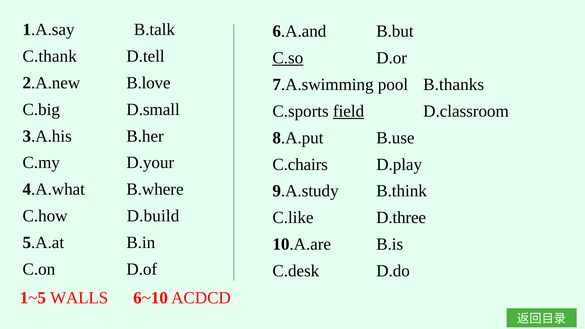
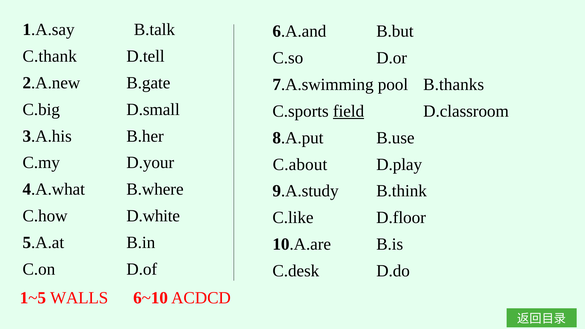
C.so underline: present -> none (288, 58)
B.love: B.love -> B.gate (148, 83)
C.chairs: C.chairs -> C.about (300, 164)
D.build: D.build -> D.white (153, 216)
D.three: D.three -> D.floor (401, 218)
